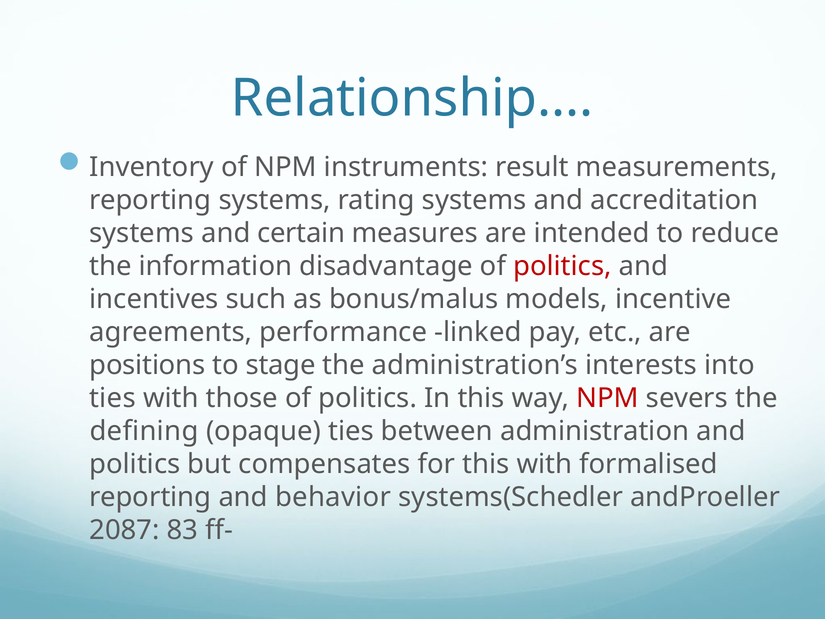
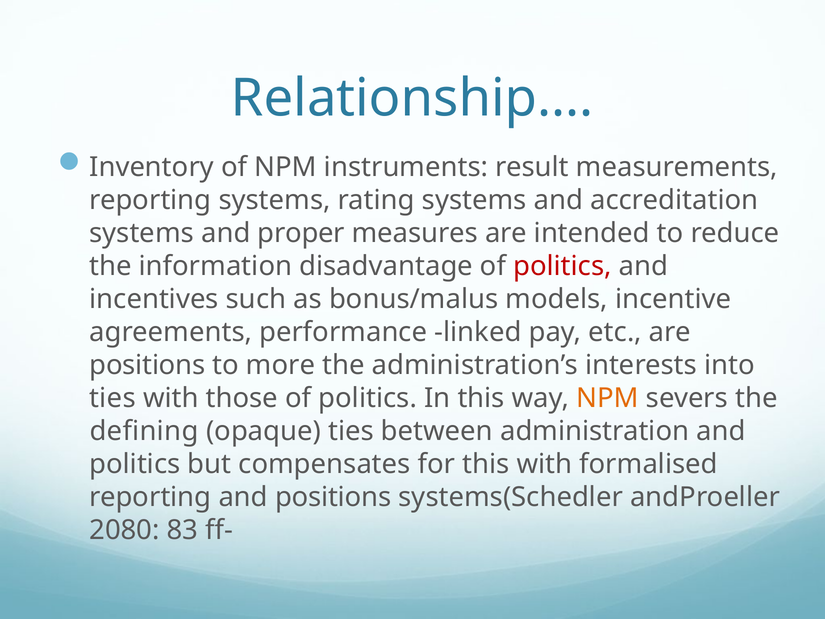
certain: certain -> proper (301, 233)
stage: stage -> more (280, 365)
NPM colour: red -> orange (608, 398)
and behavior: behavior -> positions (333, 497)
2087: 2087 -> 2080 (124, 530)
